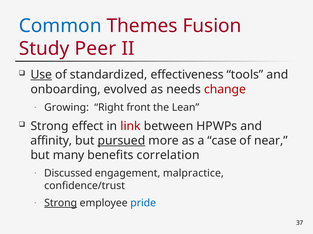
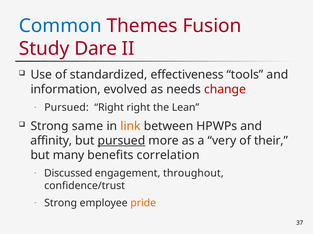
Peer: Peer -> Dare (96, 49)
Use underline: present -> none (41, 75)
onboarding: onboarding -> information (66, 90)
Growing: Growing -> Pursued (66, 108)
Right front: front -> right (138, 108)
effect: effect -> same (88, 126)
link colour: red -> orange (131, 126)
case: case -> very (222, 141)
near: near -> their (271, 141)
malpractice: malpractice -> throughout (193, 174)
Strong underline: present -> none (61, 204)
pride colour: blue -> orange (143, 204)
